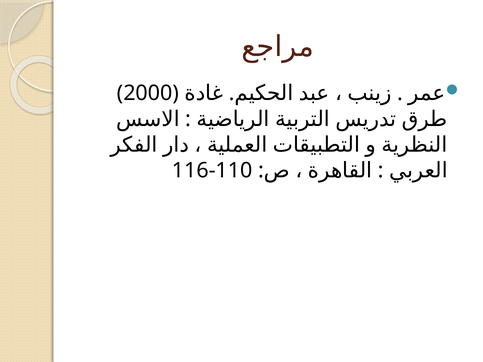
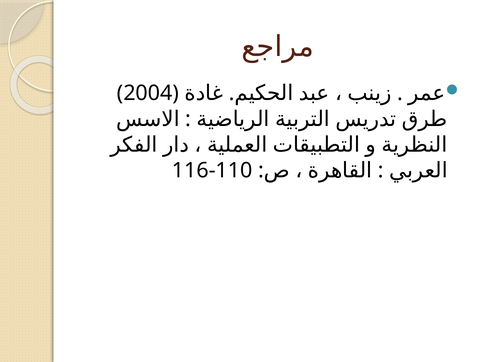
2000: 2000 -> 2004 (148, 93)
